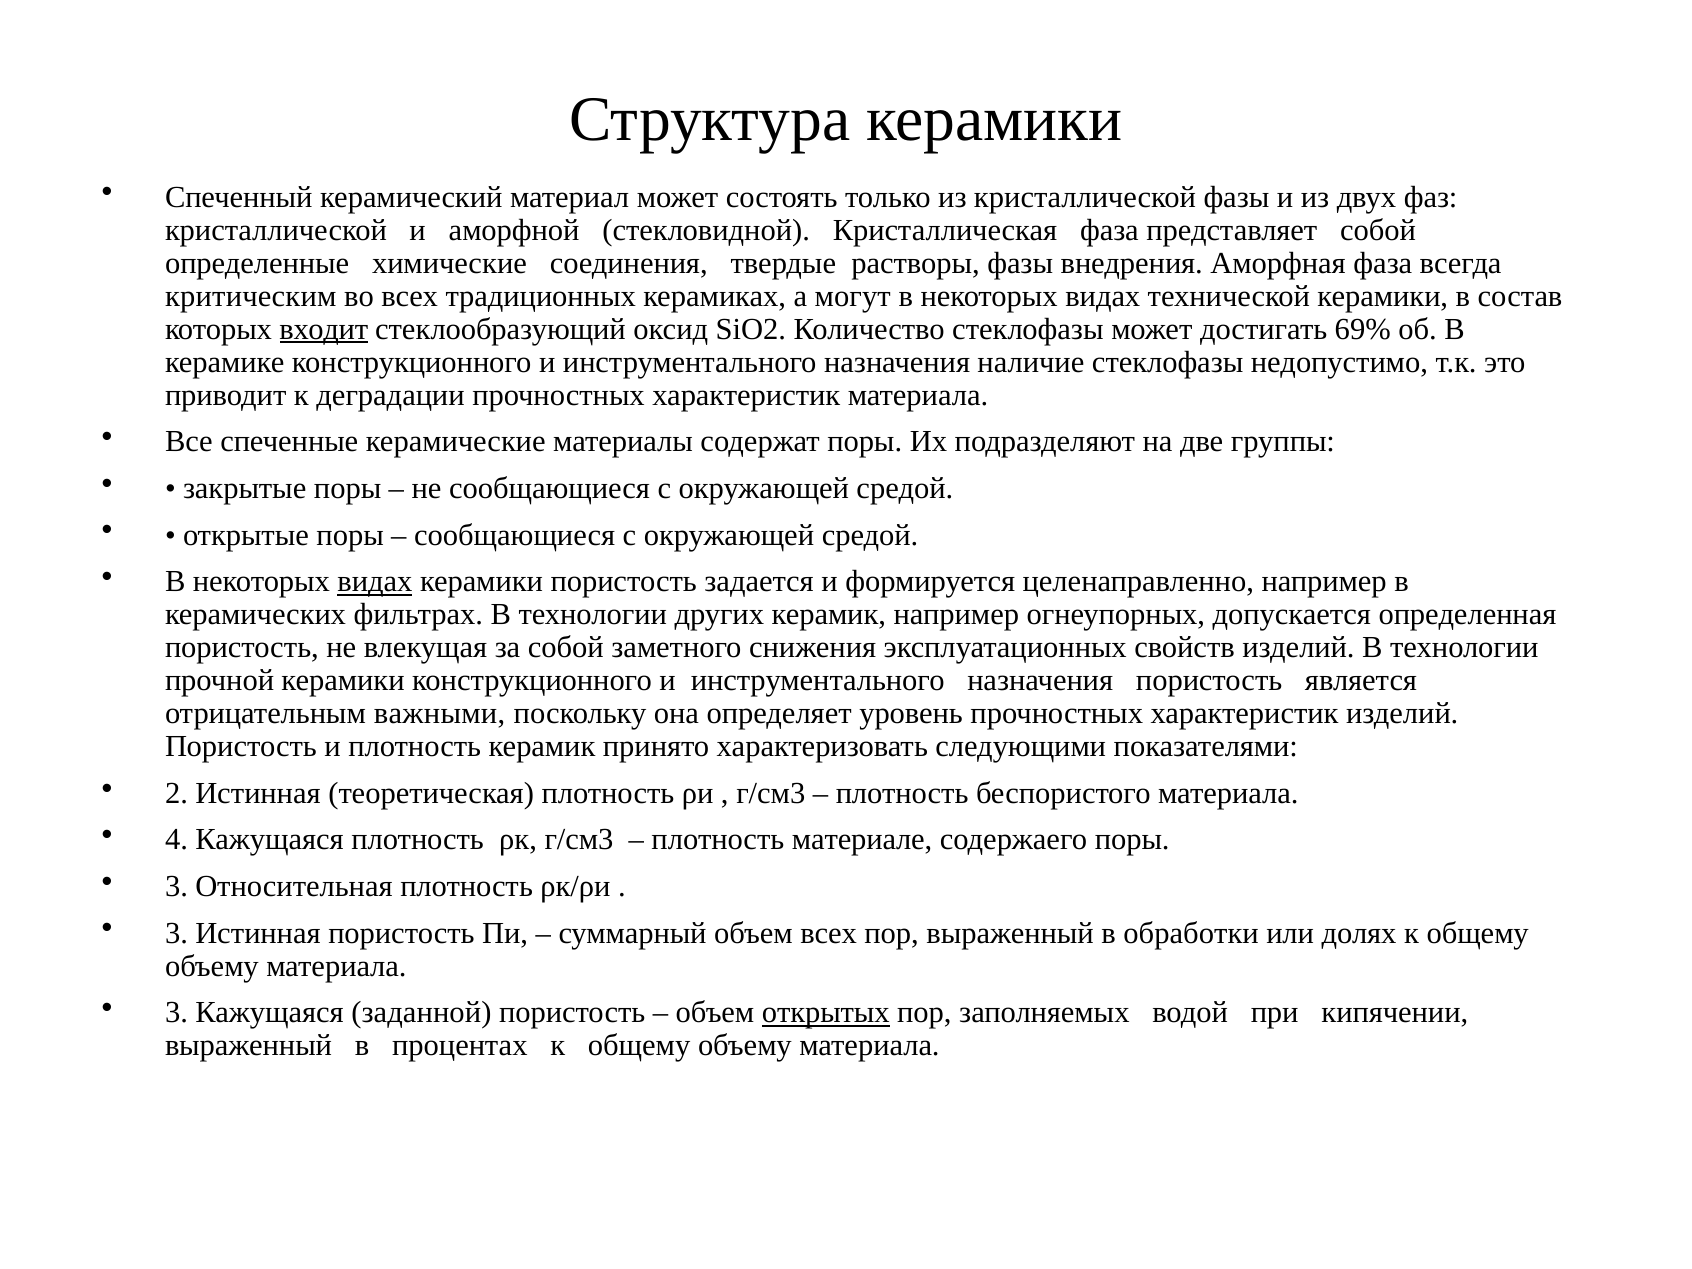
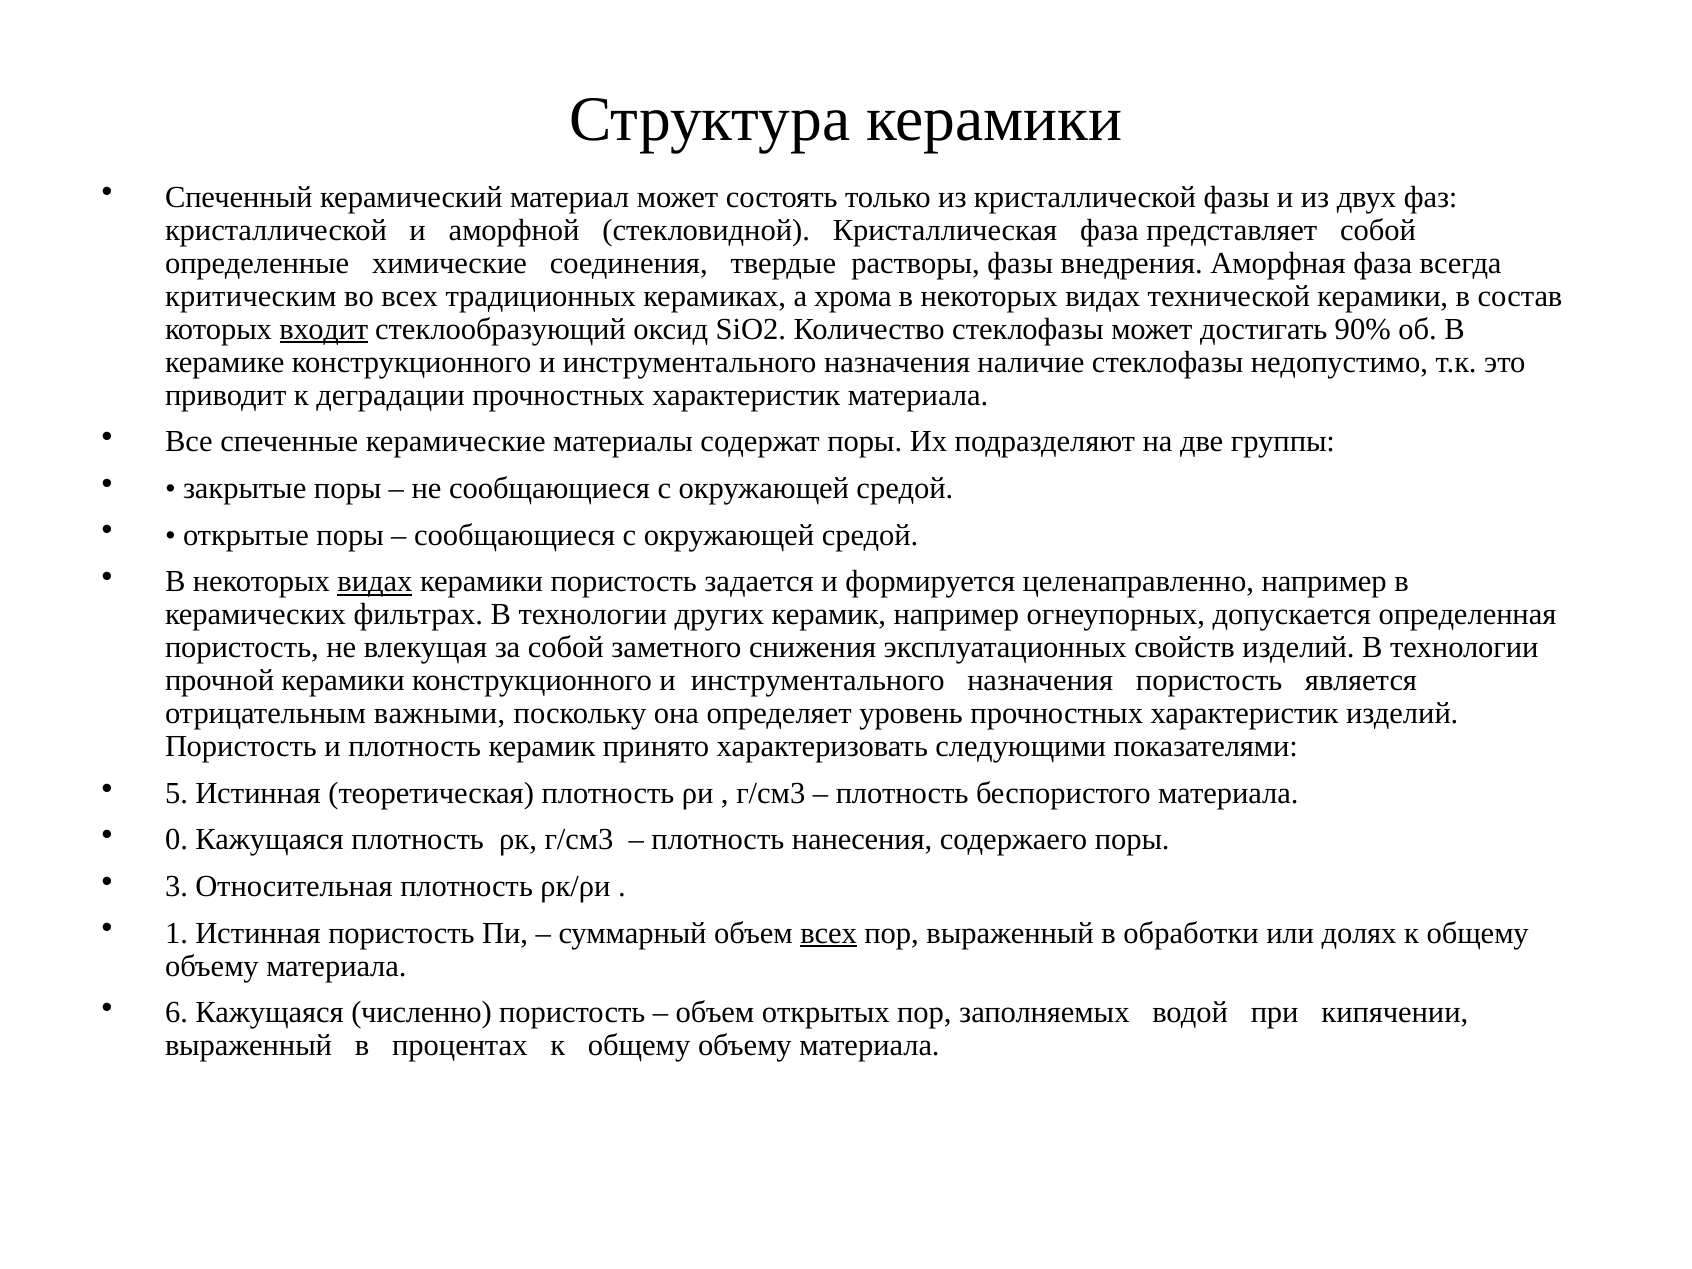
могут: могут -> хрома (853, 296)
69%: 69% -> 90% (1363, 329)
2: 2 -> 5 (176, 793)
4: 4 -> 0 (176, 840)
материале: материале -> нанесения (862, 840)
3: 3 -> 1 (176, 933)
всех underline: none -> present (829, 933)
3: 3 -> 6 (176, 1013)
заданной: заданной -> численно (422, 1013)
открытых underline: present -> none (826, 1013)
